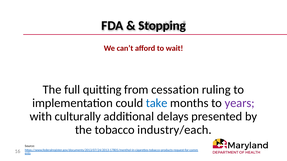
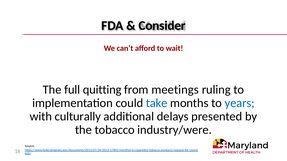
Stopping: Stopping -> Consider (162, 26)
cessation: cessation -> meetings (175, 90)
years colour: purple -> blue (240, 103)
industry/each: industry/each -> industry/were (175, 130)
